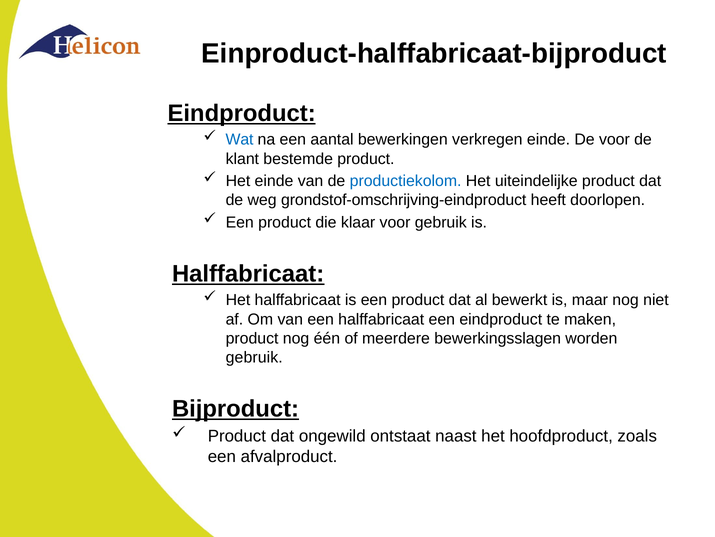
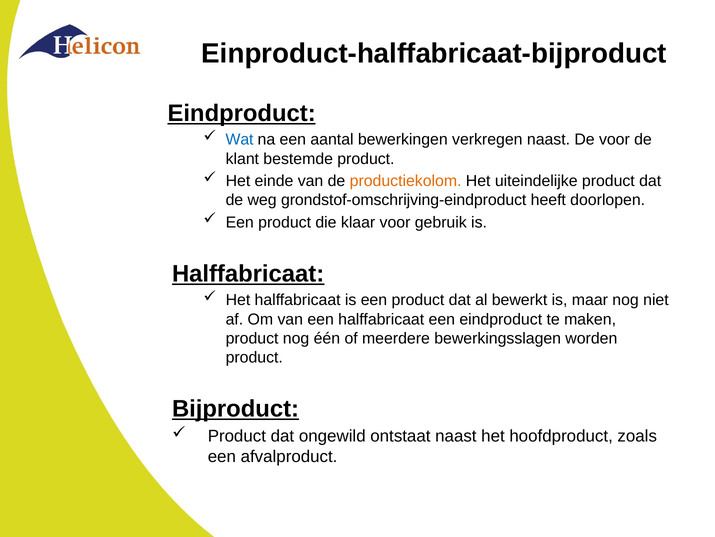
verkregen einde: einde -> naast (549, 140)
productiekolom colour: blue -> orange (406, 181)
gebruik: gebruik -> product (254, 357)
